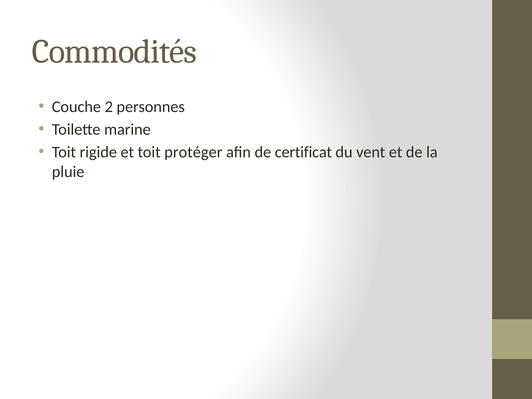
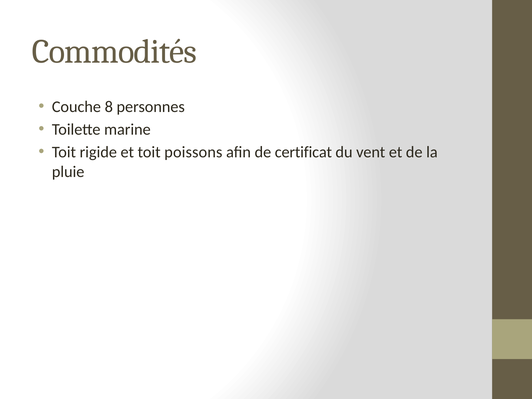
2: 2 -> 8 (109, 107)
protéger: protéger -> poissons (193, 152)
